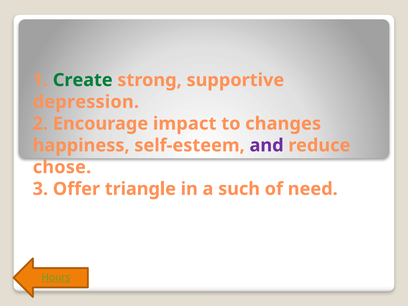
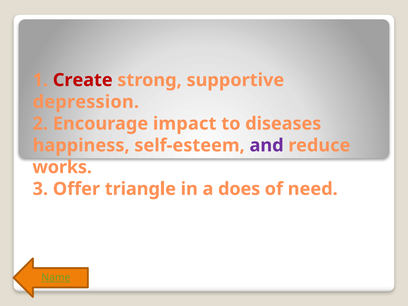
Create colour: green -> red (83, 80)
changes: changes -> diseases (283, 124)
chose: chose -> works (62, 167)
such: such -> does (239, 189)
Hours: Hours -> Name (56, 277)
